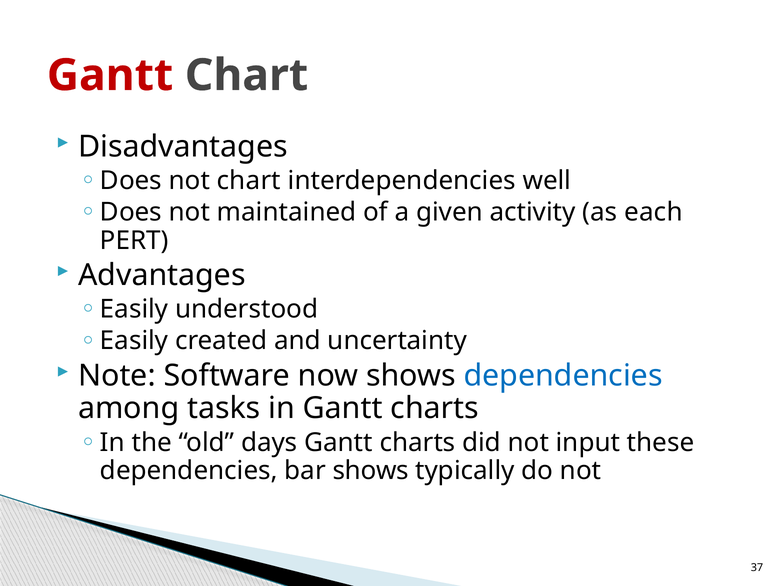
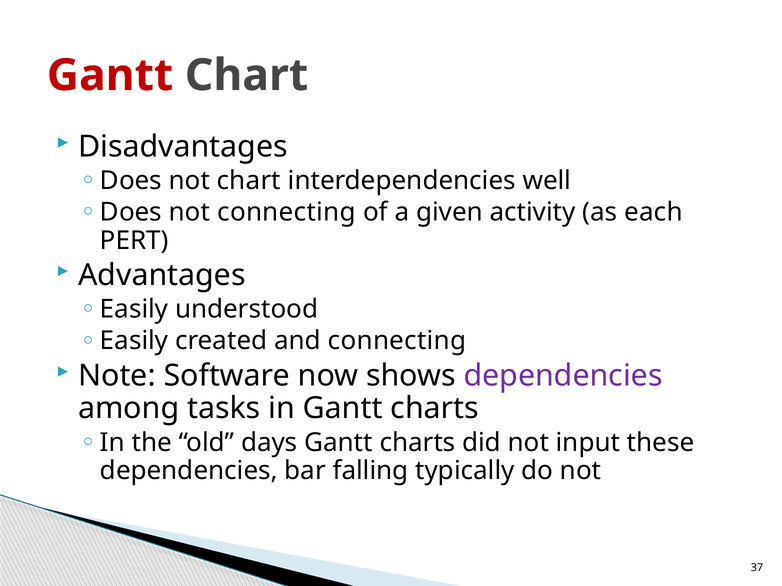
not maintained: maintained -> connecting (286, 212)
and uncertainty: uncertainty -> connecting (397, 341)
dependencies colour: blue -> purple (563, 376)
bar shows: shows -> falling (371, 471)
